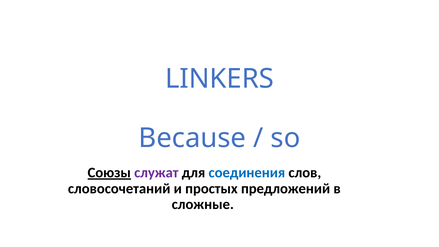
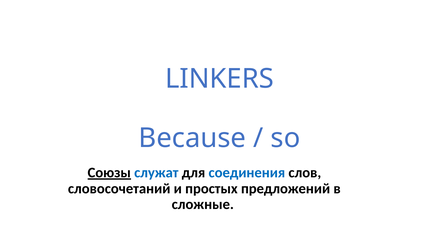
служат colour: purple -> blue (156, 173)
